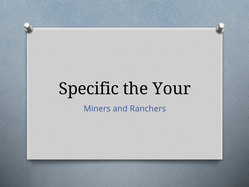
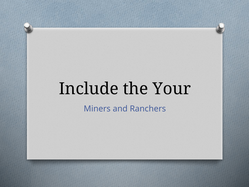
Specific: Specific -> Include (89, 89)
